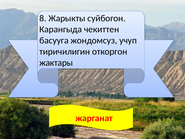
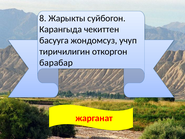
жактары: жактары -> барабар (56, 63)
